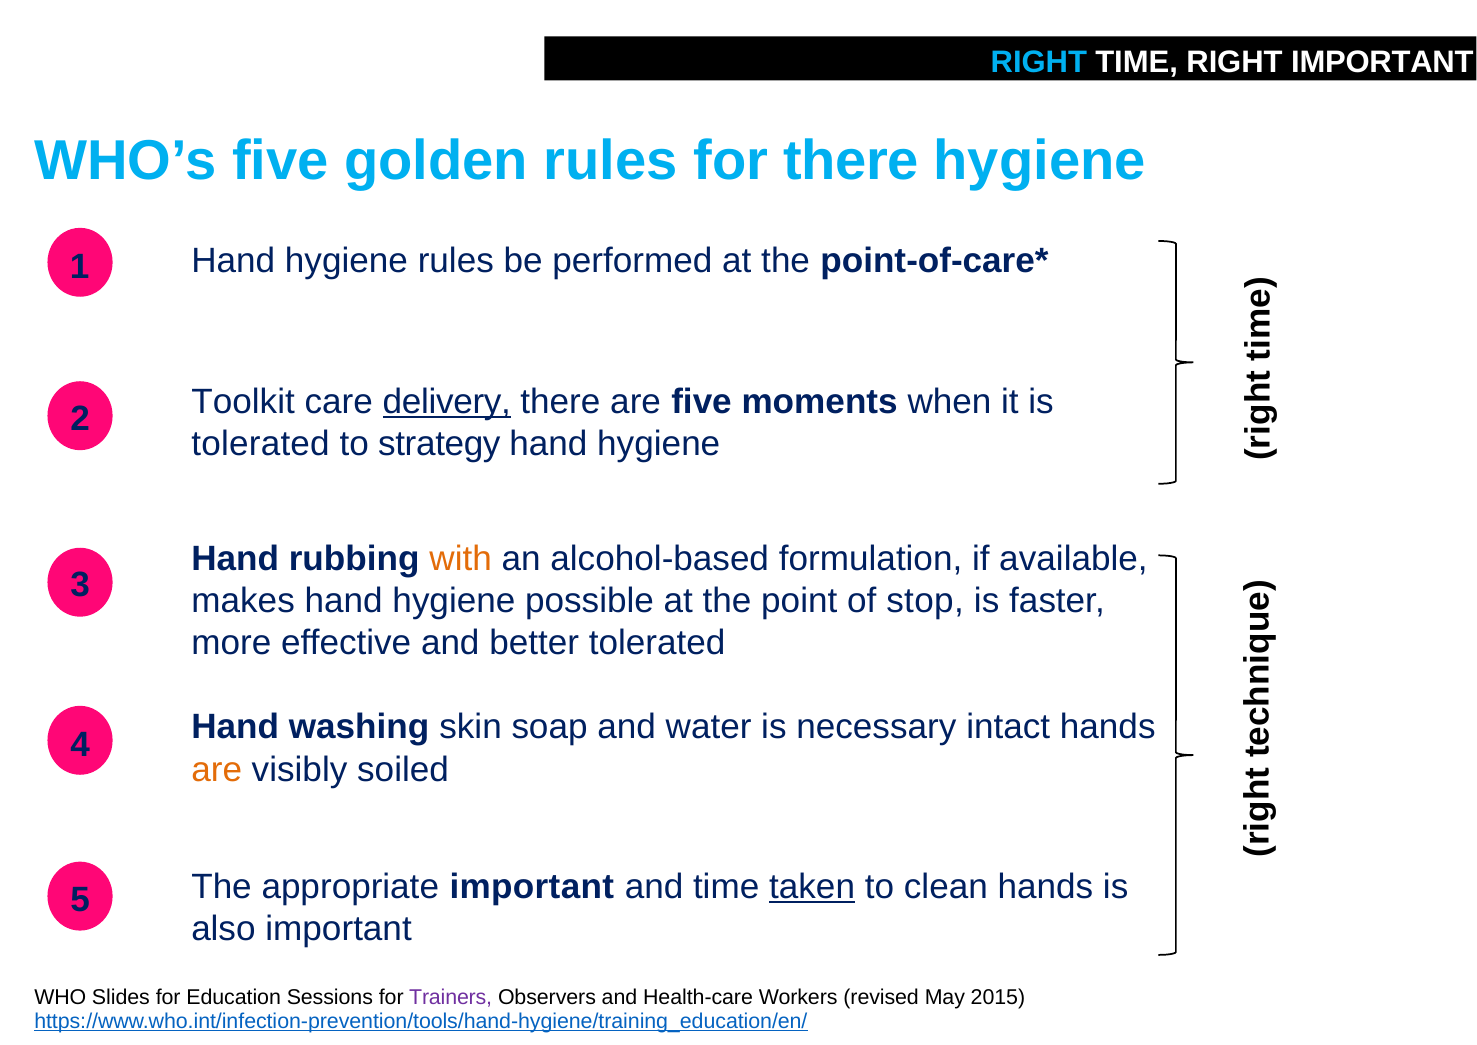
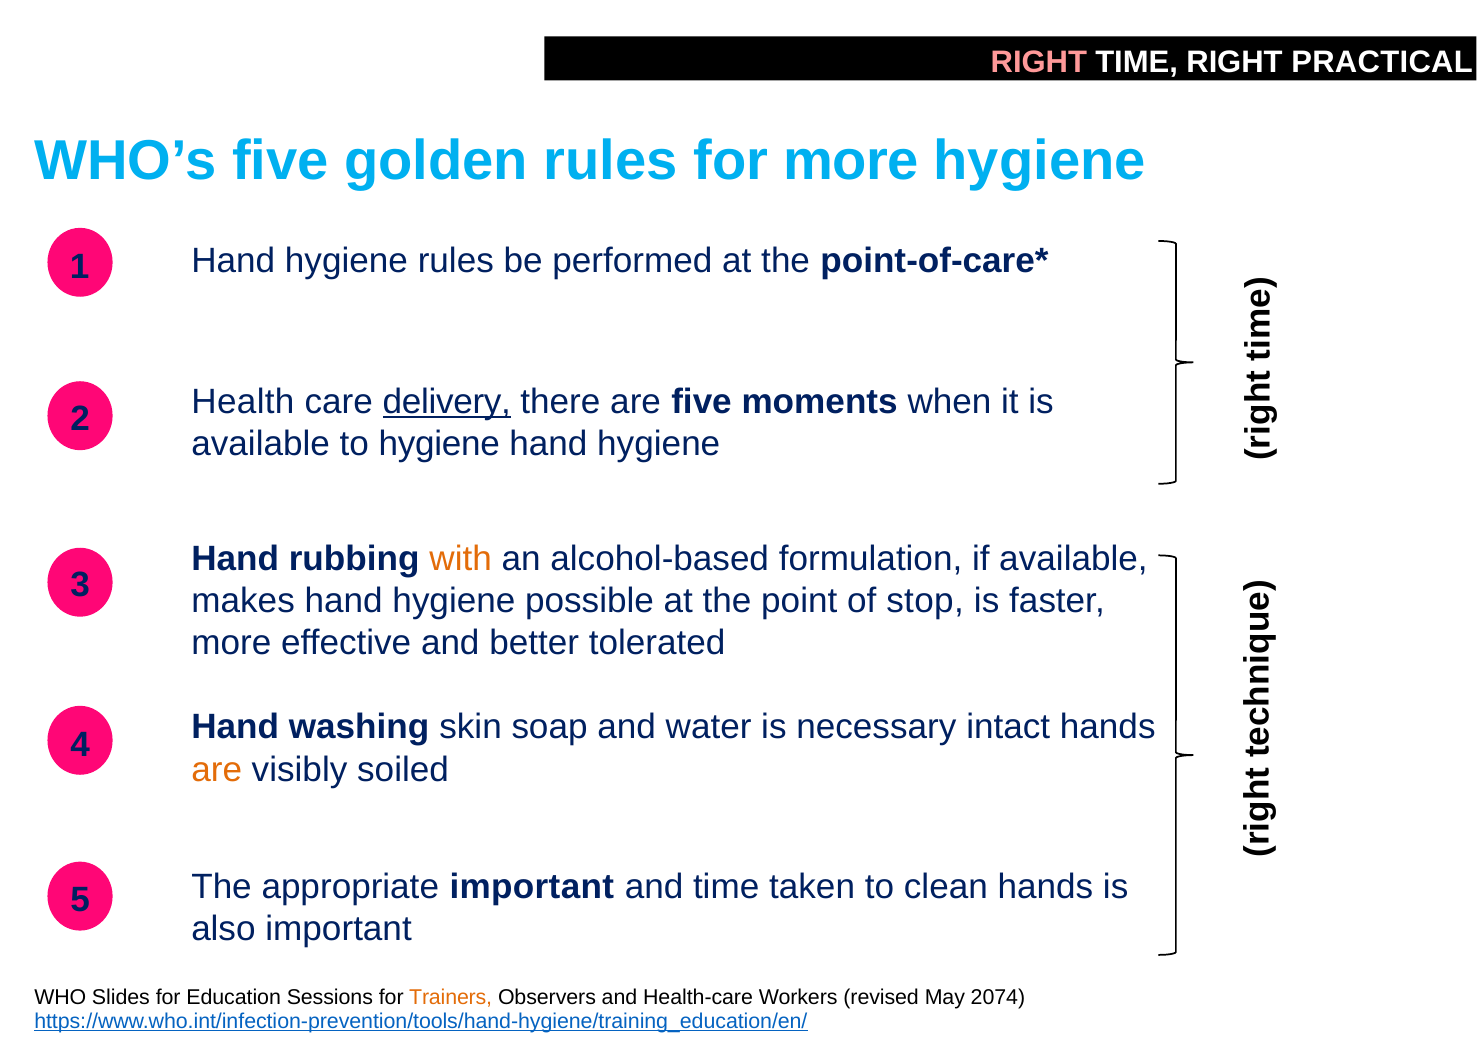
RIGHT colour: light blue -> pink (1039, 62)
RIGHT IMPORTANT: IMPORTANT -> PRACTICAL (1382, 62)
for there: there -> more (851, 160)
Toolkit: Toolkit -> Health (243, 402)
tolerated: tolerated -> available (261, 444)
to strategy: strategy -> hygiene (439, 444)
taken underline: present -> none (812, 886)
Trainers colour: purple -> orange (451, 997)
2015: 2015 -> 2074 (998, 997)
